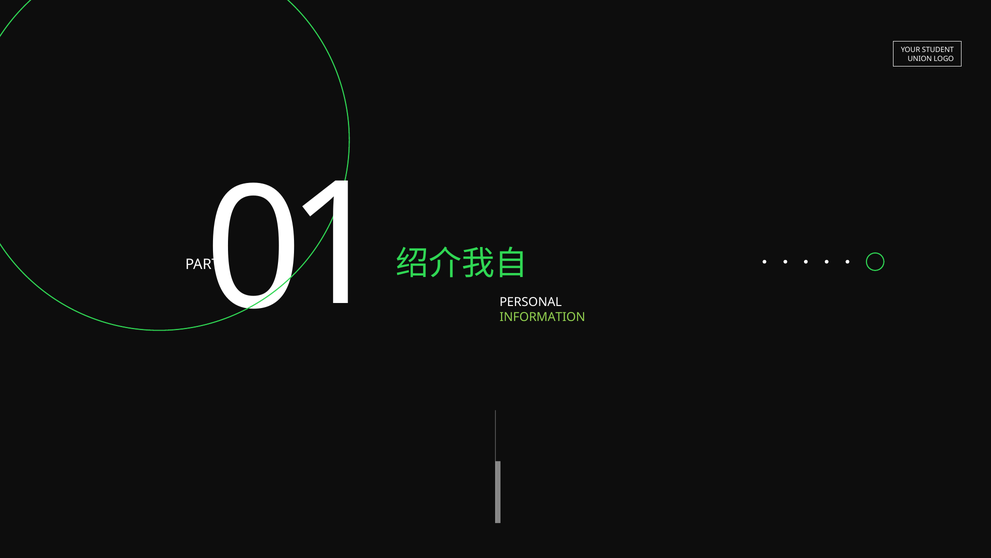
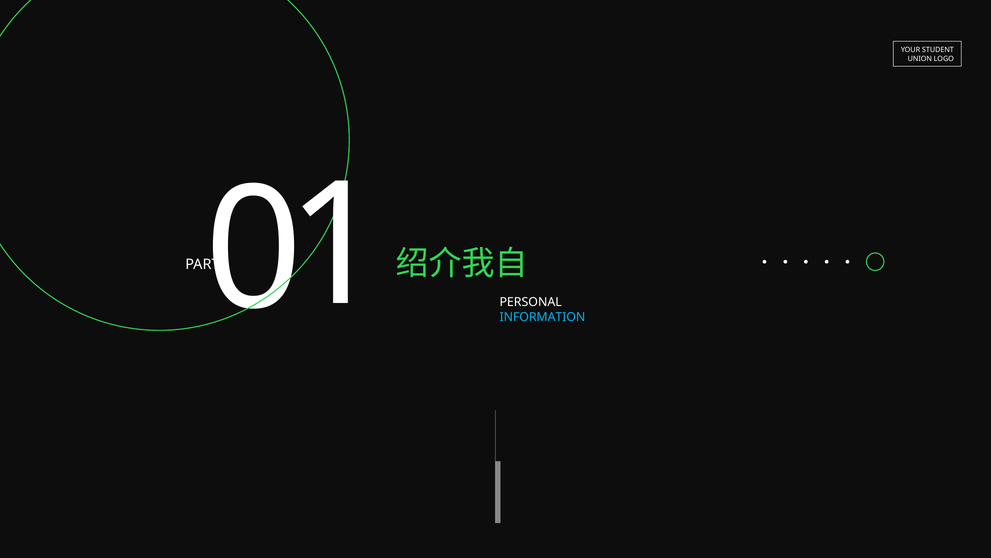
INFORMATION colour: light green -> light blue (542, 317)
